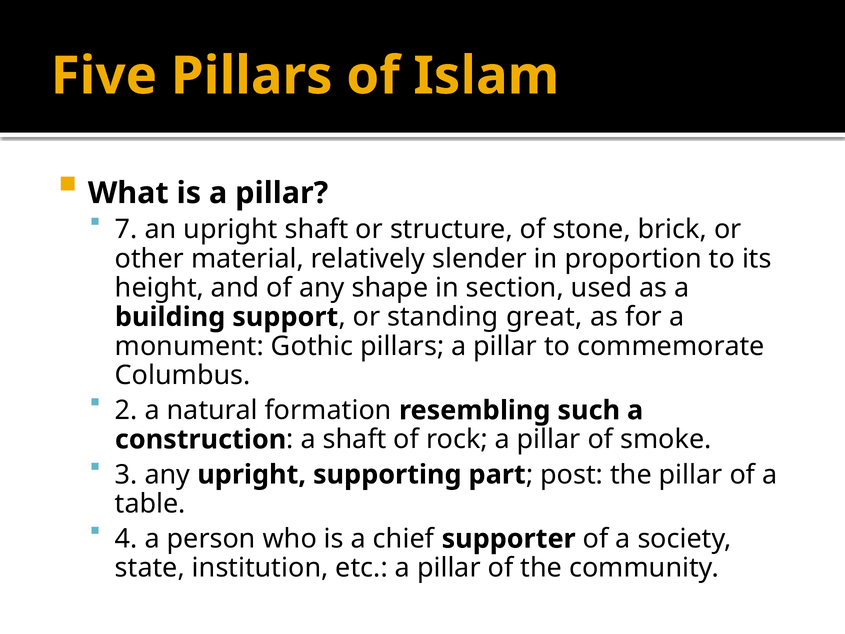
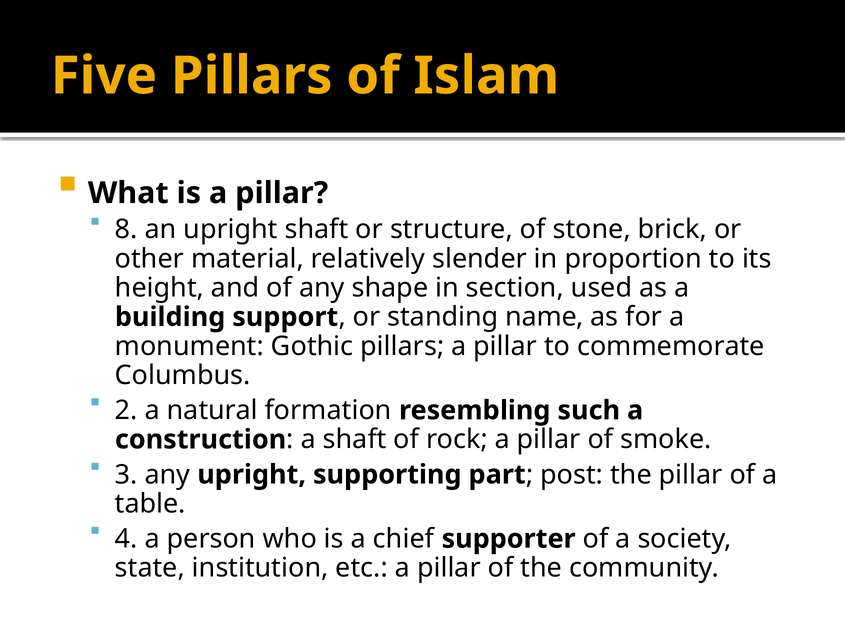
7: 7 -> 8 (126, 229)
great: great -> name (545, 317)
